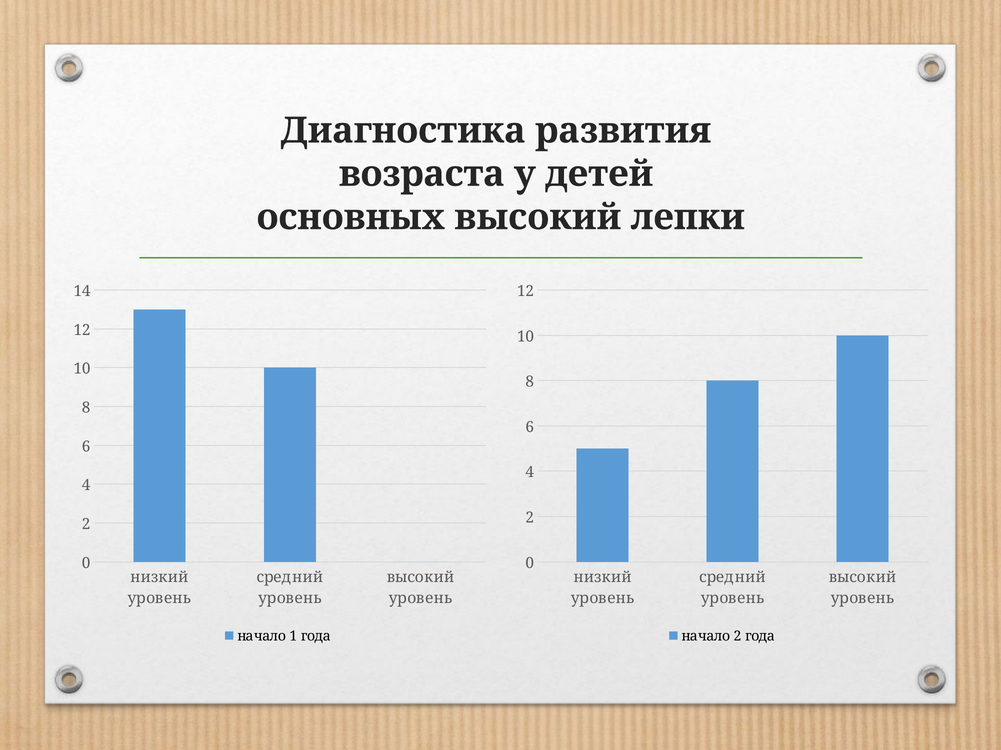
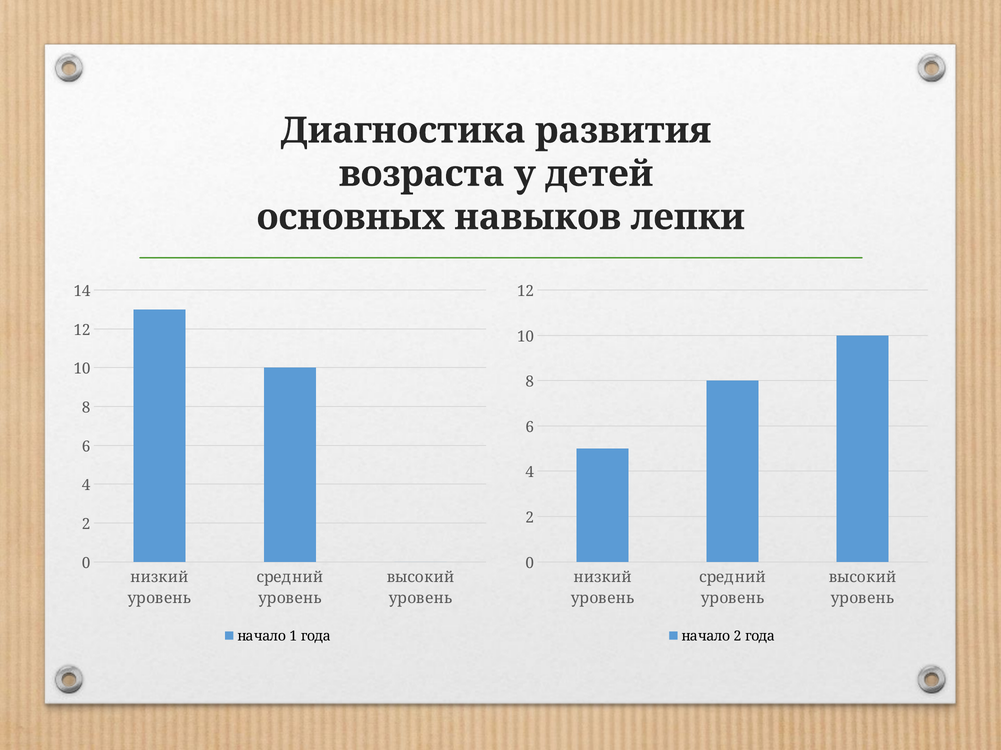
основных высокий: высокий -> навыков (538, 217)
